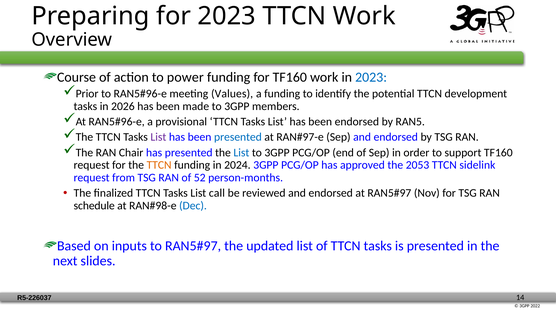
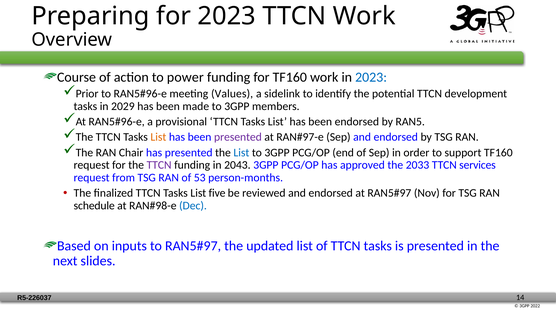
a funding: funding -> sidelink (282, 94)
2026: 2026 -> 2029 (123, 106)
List colour: purple -> orange (158, 137)
presented colour: blue -> purple (238, 137)
TTCN colour: orange -> purple (159, 165)
2024: 2024 -> 2043 (237, 165)
2053: 2053 -> 2033 (418, 165)
sidelink: sidelink -> services (477, 165)
52: 52 -> 53 (200, 177)
call: call -> five (217, 193)
